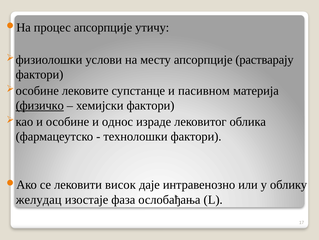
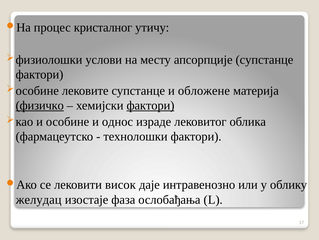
процес апсорпције: апсорпције -> кристалног (103, 28)
апсорпције растварају: растварају -> супстанце (264, 60)
пасивном: пасивном -> обложене (204, 90)
фактори underline: none -> present (150, 105)
